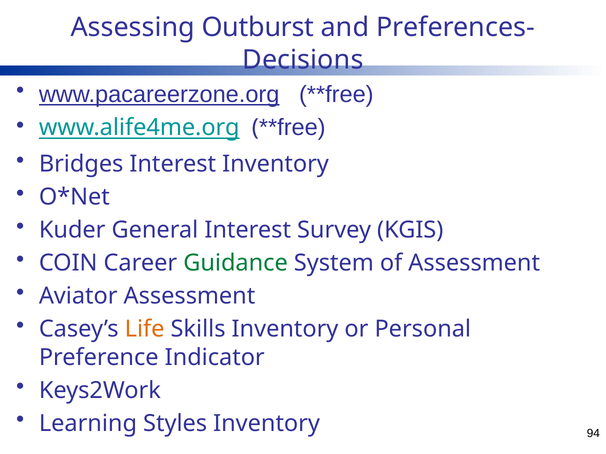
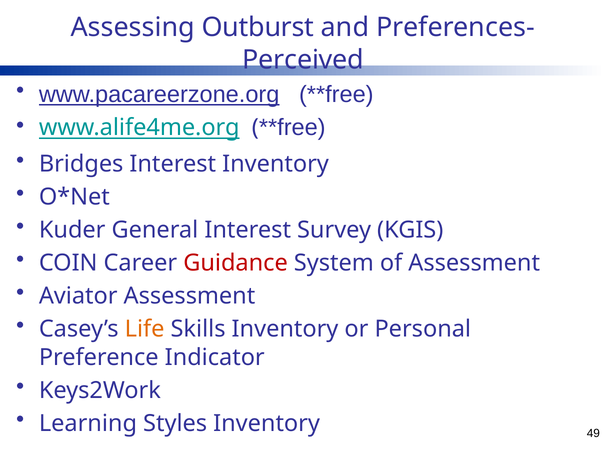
Decisions: Decisions -> Perceived (303, 60)
Guidance colour: green -> red (236, 263)
94: 94 -> 49 (593, 434)
